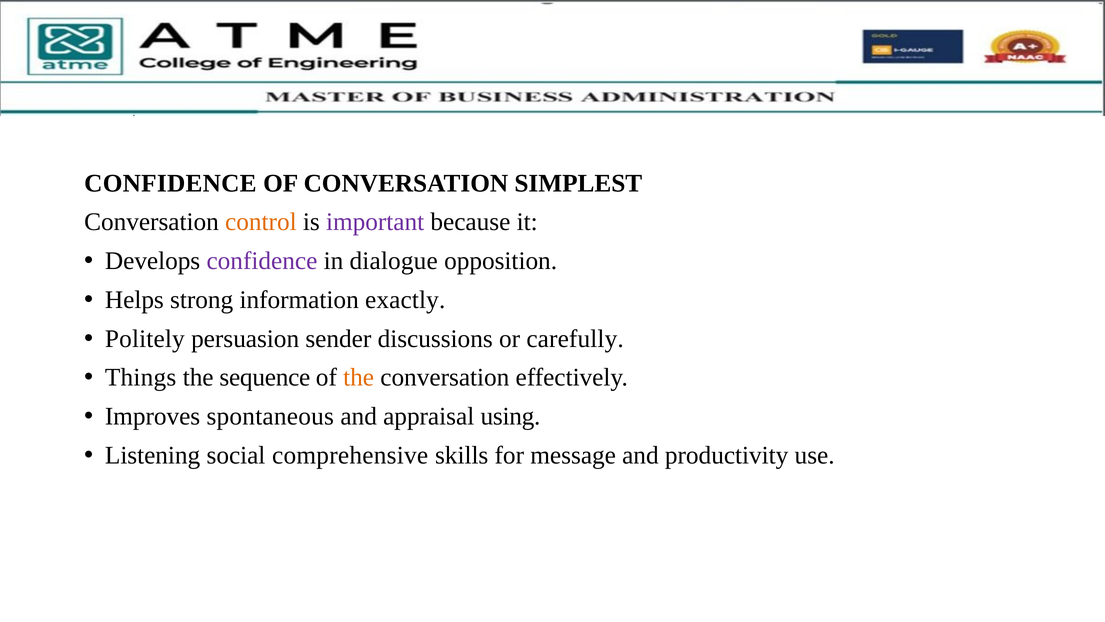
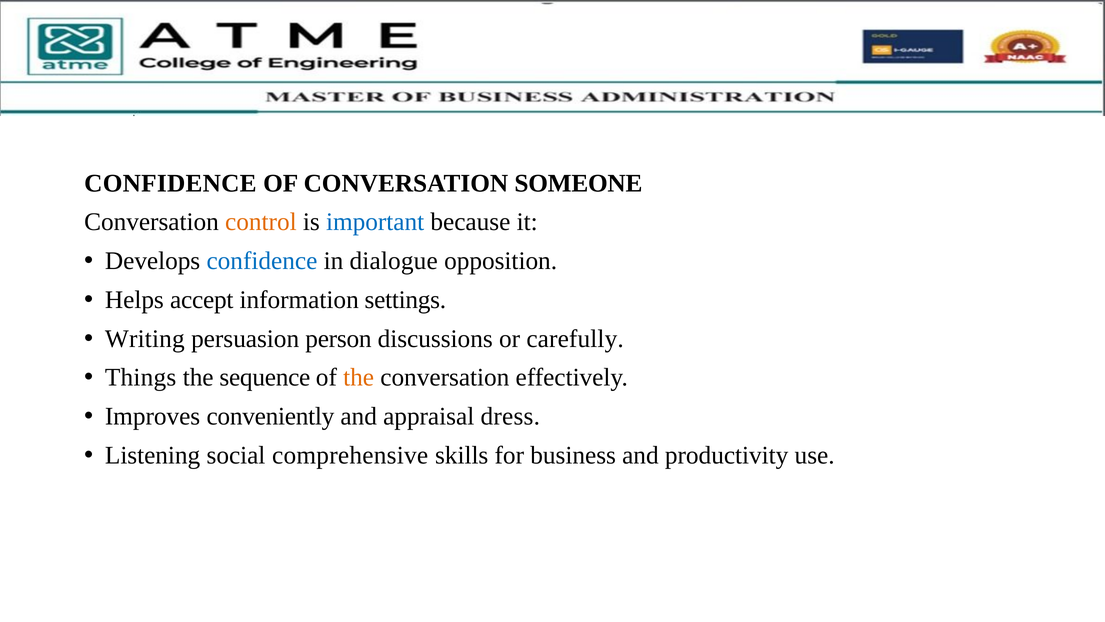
SIMPLEST: SIMPLEST -> SOMEONE (578, 183)
important colour: purple -> blue (375, 222)
confidence colour: purple -> blue (262, 261)
strong: strong -> accept (202, 300)
exactly: exactly -> settings (405, 300)
Politely: Politely -> Writing (145, 338)
sender: sender -> person (338, 338)
spontaneous: spontaneous -> conveniently (270, 416)
using: using -> dress (510, 416)
message: message -> business (573, 455)
